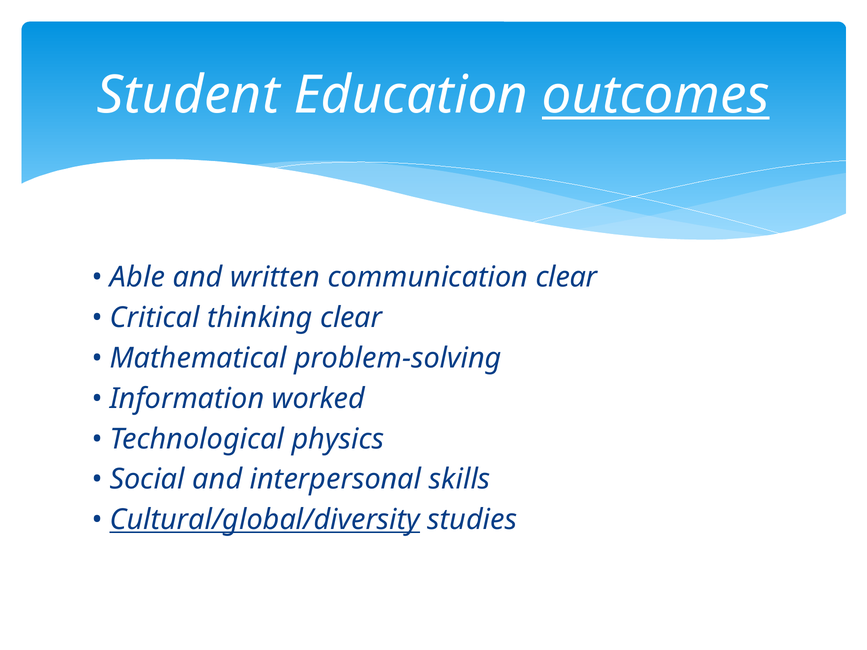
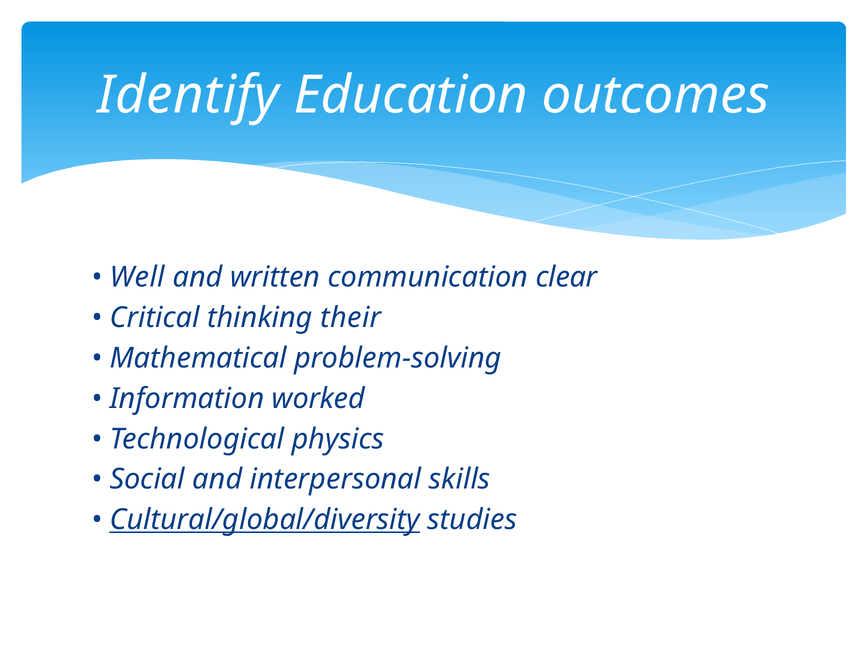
Student: Student -> Identify (188, 95)
outcomes underline: present -> none (656, 95)
Able: Able -> Well (137, 277)
thinking clear: clear -> their (351, 318)
